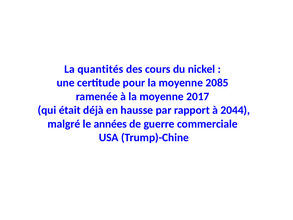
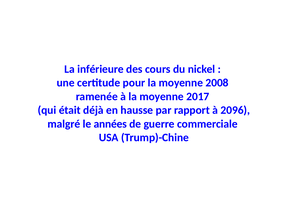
quantités: quantités -> inférieure (100, 69)
2085: 2085 -> 2008 (217, 83)
2044: 2044 -> 2096 (235, 110)
